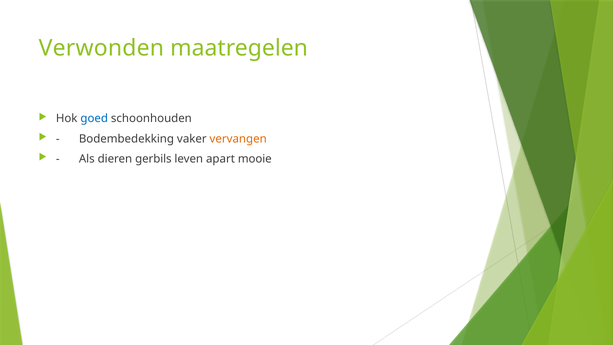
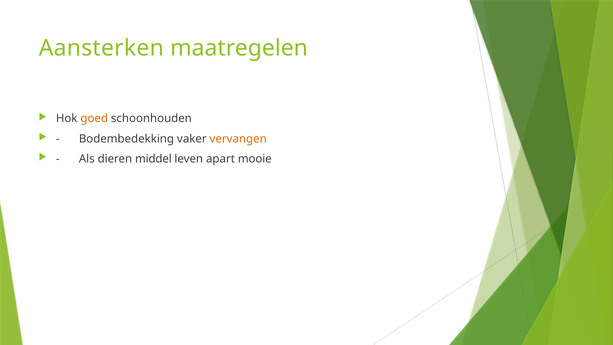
Verwonden: Verwonden -> Aansterken (101, 48)
goed colour: blue -> orange (94, 119)
gerbils: gerbils -> middel (153, 159)
